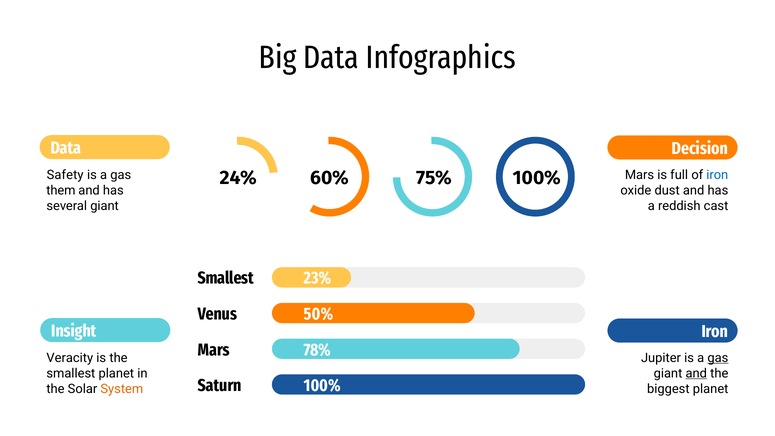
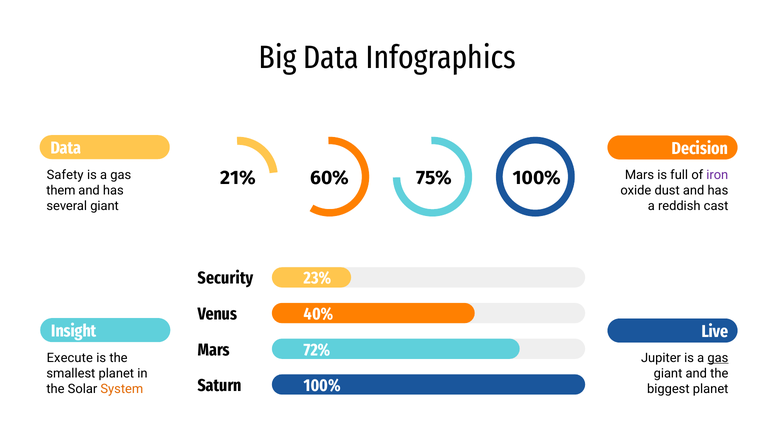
iron colour: blue -> purple (717, 175)
24%: 24% -> 21% (238, 178)
Smallest: Smallest -> Security (226, 278)
50%: 50% -> 40% (319, 314)
Iron: Iron -> Live (715, 332)
78%: 78% -> 72% (317, 350)
Veracity: Veracity -> Execute (70, 358)
and underline: present -> none (696, 373)
